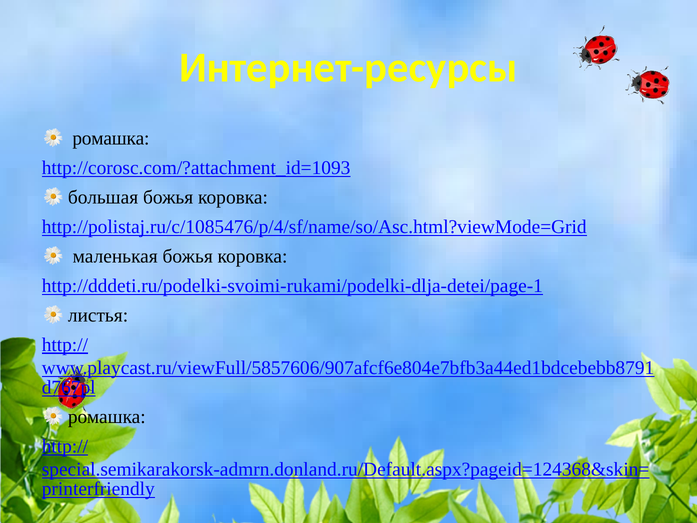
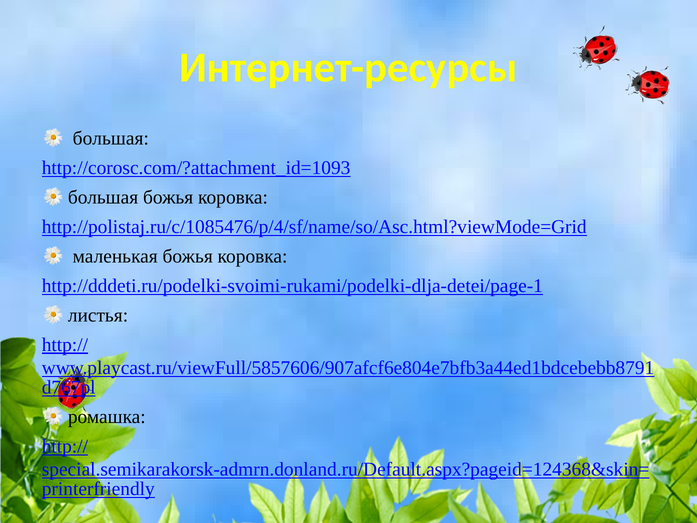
ромашка: ромашка -> большая (111, 138)
